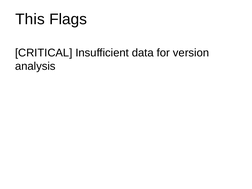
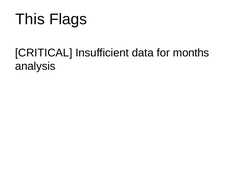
version: version -> months (191, 53)
